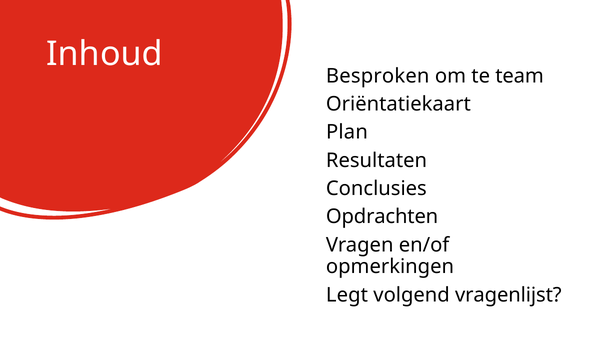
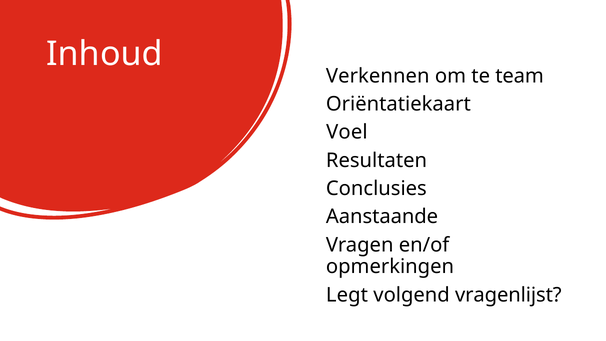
Besproken: Besproken -> Verkennen (378, 76)
Plan: Plan -> Voel (347, 132)
Opdrachten: Opdrachten -> Aanstaande (382, 217)
